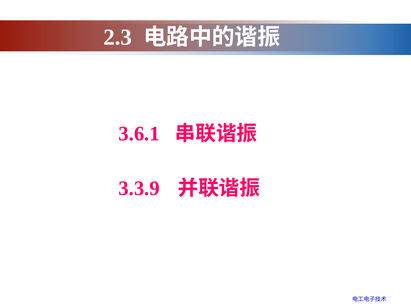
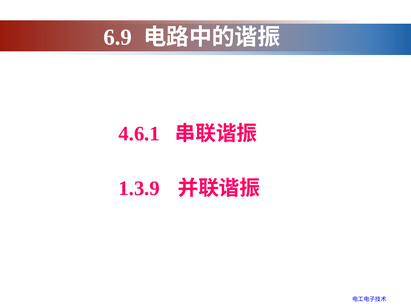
2.3: 2.3 -> 6.9 (118, 37)
3.6.1: 3.6.1 -> 4.6.1 (139, 134)
3.3.9: 3.3.9 -> 1.3.9 (139, 189)
